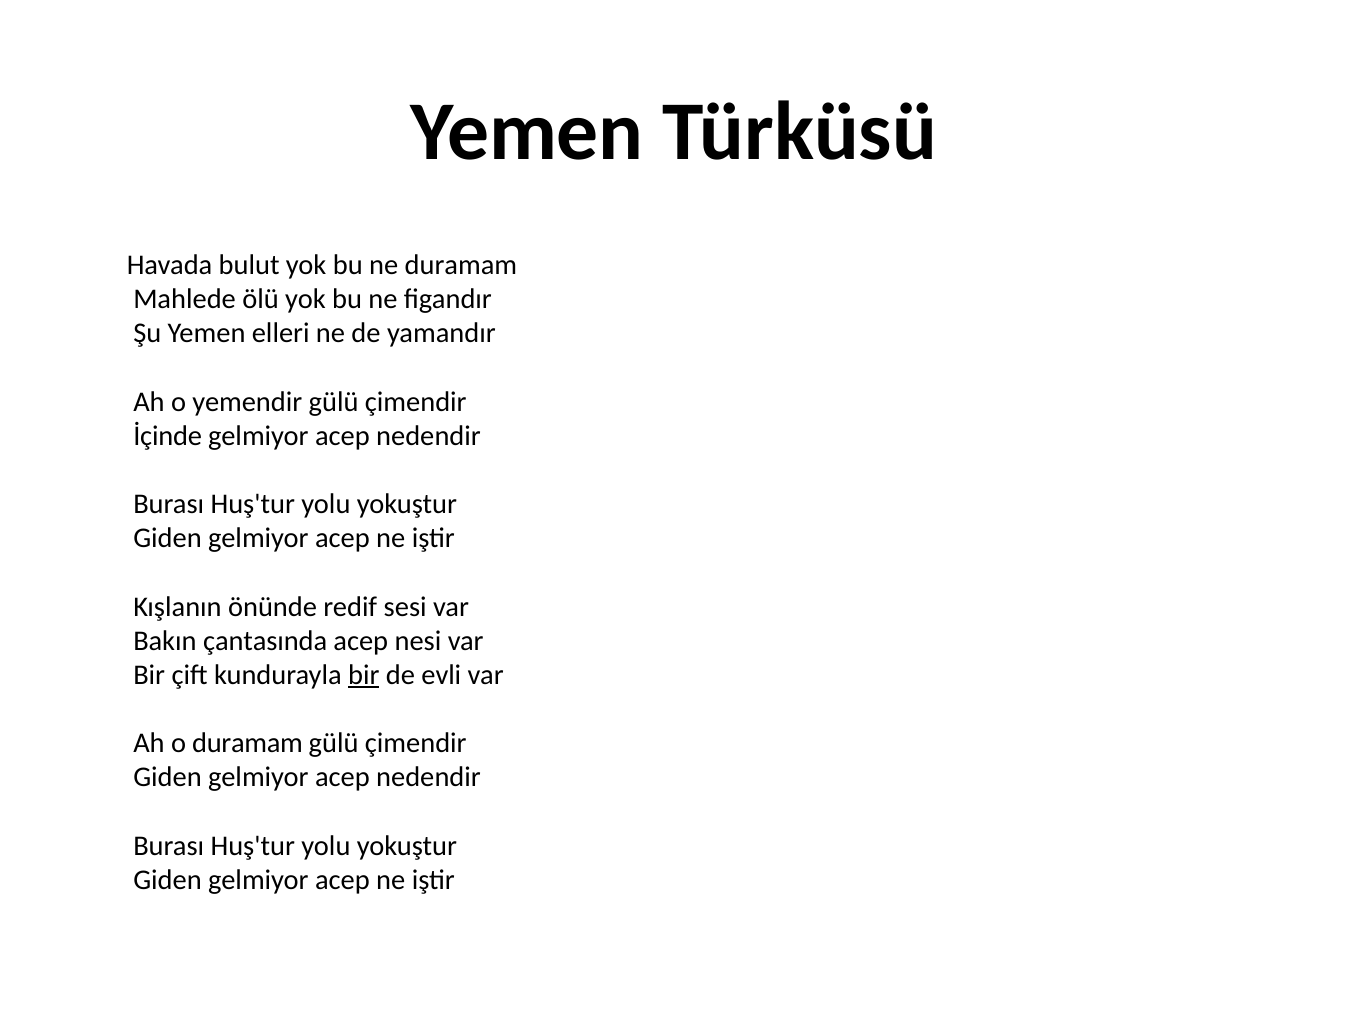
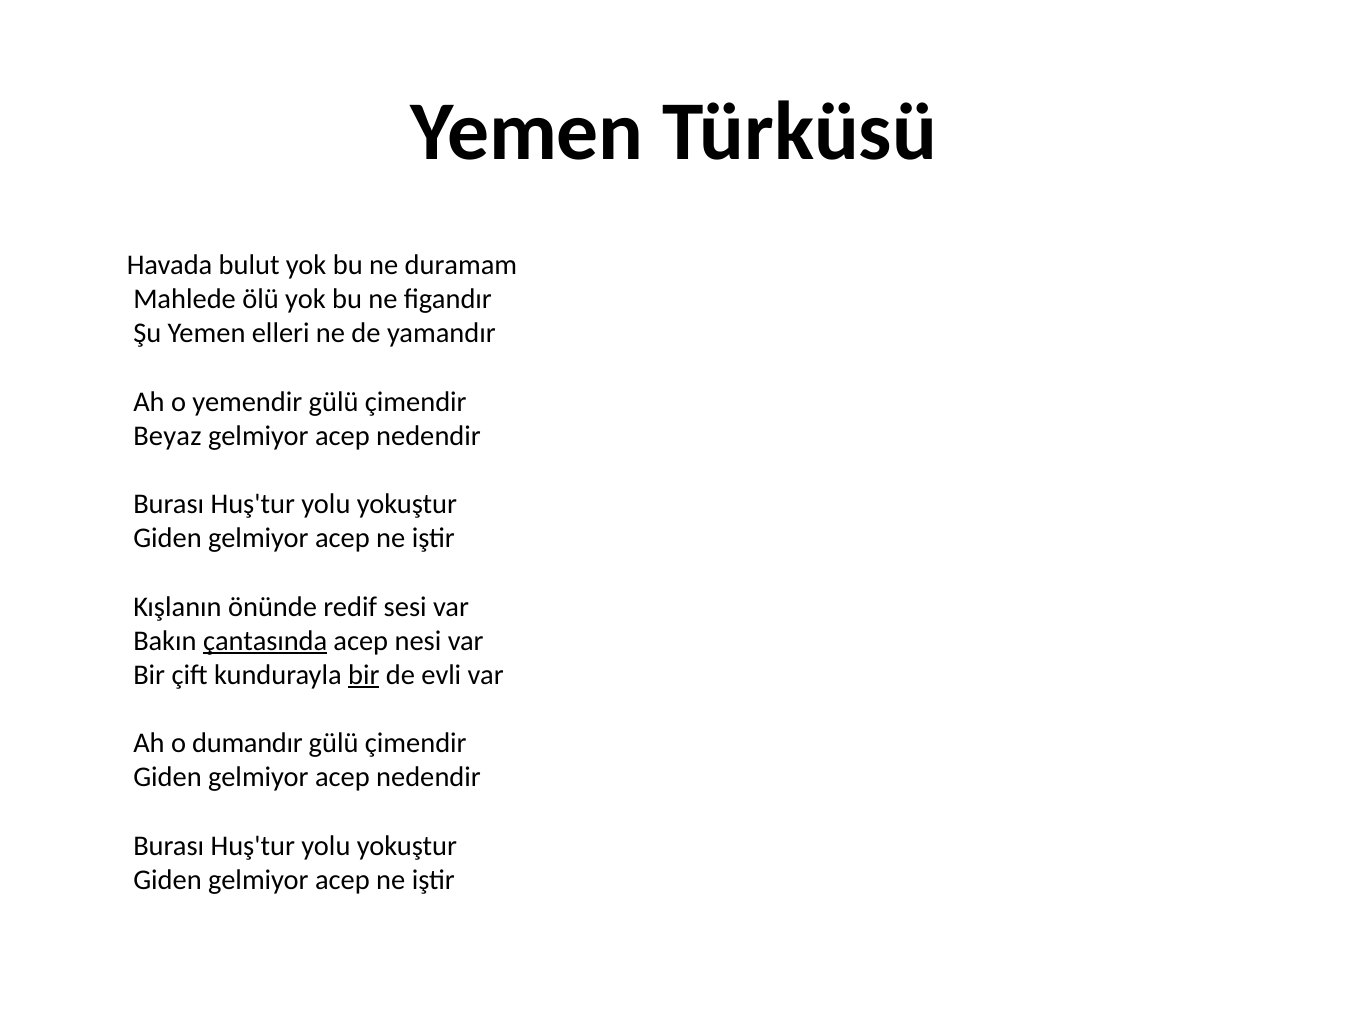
İçinde: İçinde -> Beyaz (167, 436)
çantasında underline: none -> present (265, 641)
o duramam: duramam -> dumandır (248, 744)
